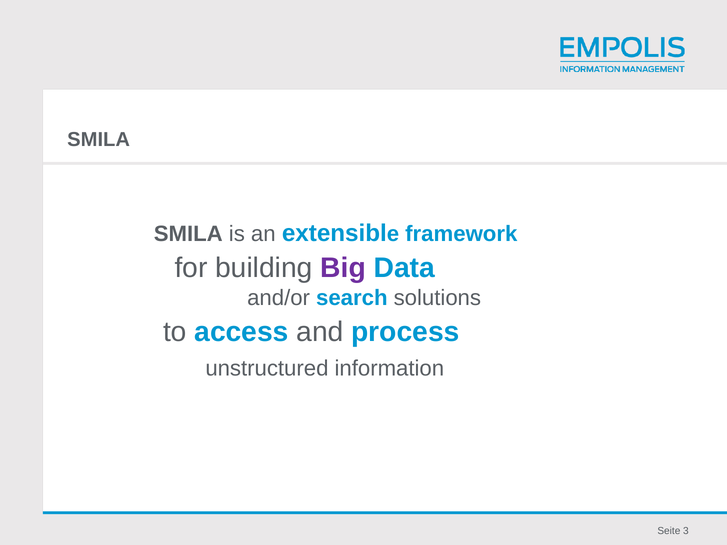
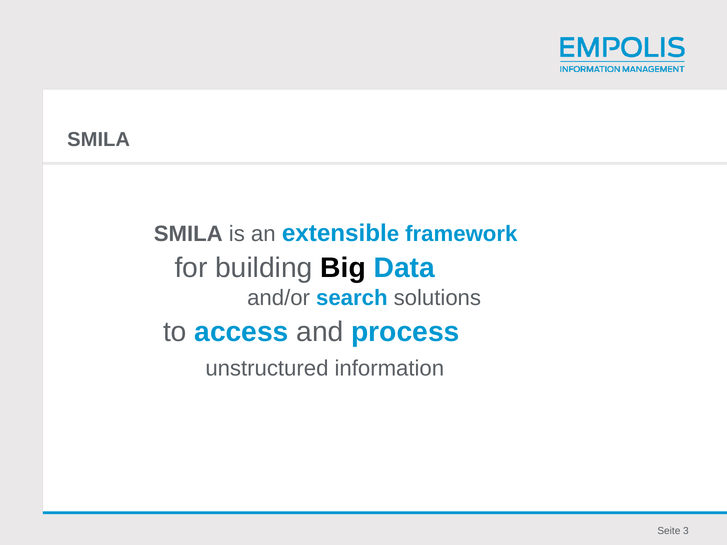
Big colour: purple -> black (343, 268)
